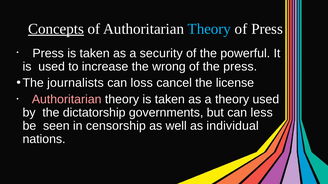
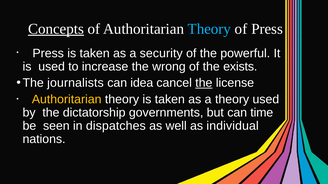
the press: press -> exists (240, 67)
loss: loss -> idea (142, 83)
the underline: none -> present (204, 83)
Authoritarian colour: pink -> yellow (67, 100)
less: less -> time (262, 113)
censorship: censorship -> dispatches (116, 126)
